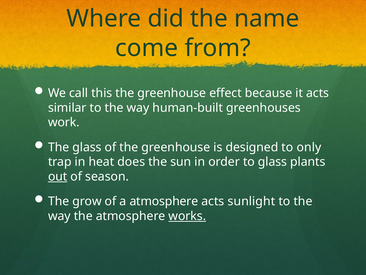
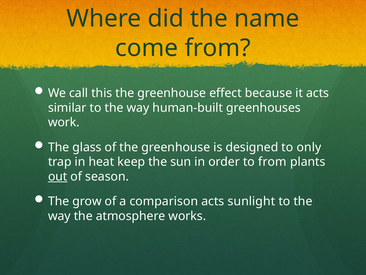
does: does -> keep (131, 162)
to glass: glass -> from (272, 162)
a atmosphere: atmosphere -> comparison (164, 201)
works underline: present -> none (187, 216)
